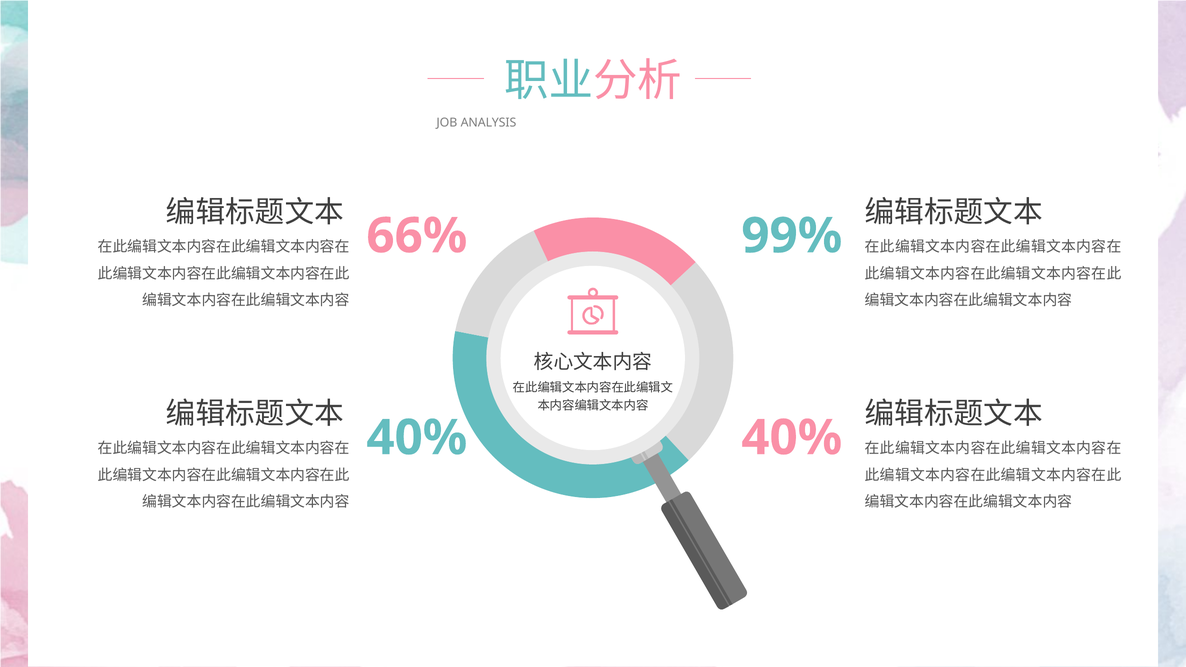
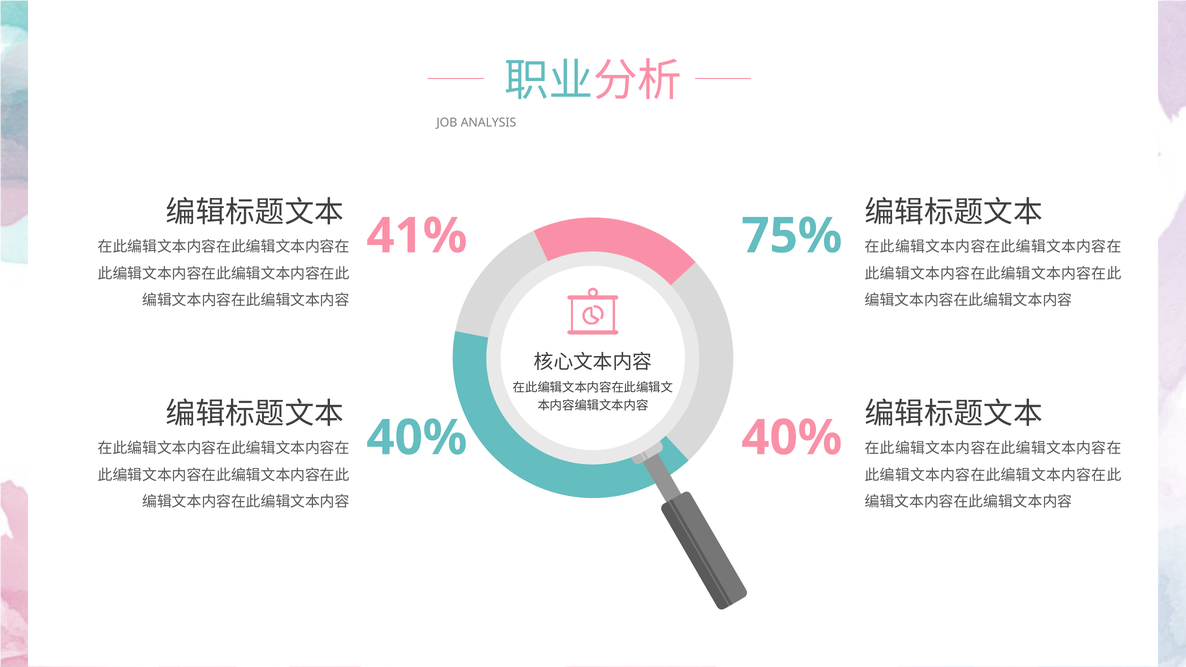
66%: 66% -> 41% (417, 236)
99%: 99% -> 75% (792, 236)
